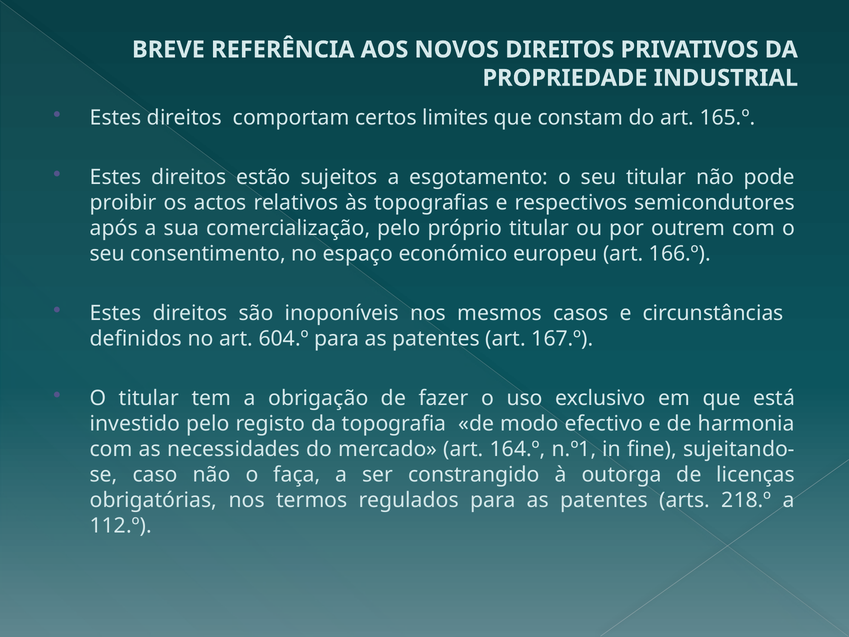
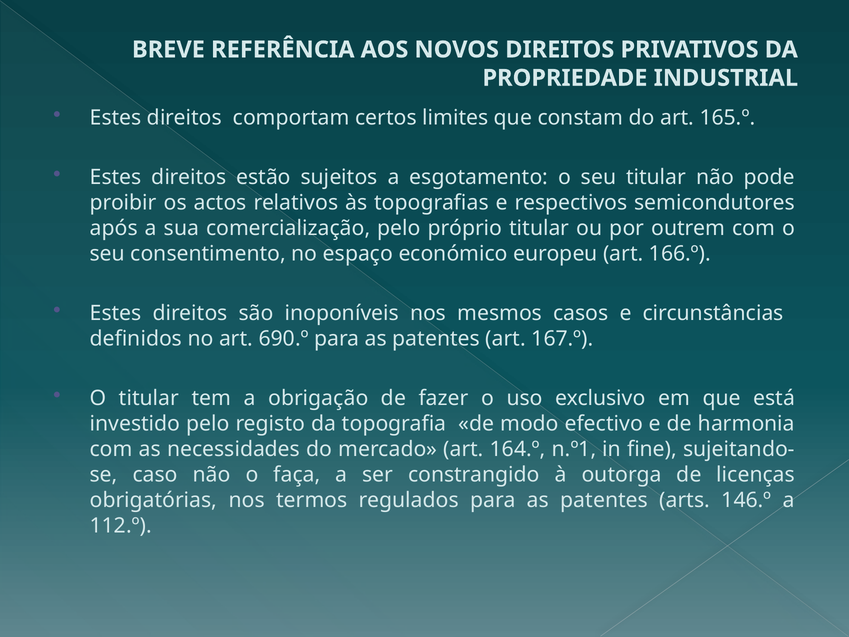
604.º: 604.º -> 690.º (284, 339)
218.º: 218.º -> 146.º (746, 500)
